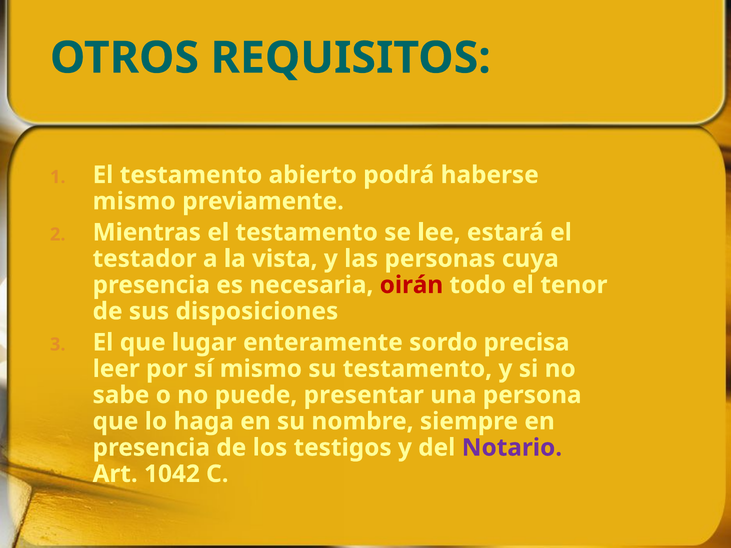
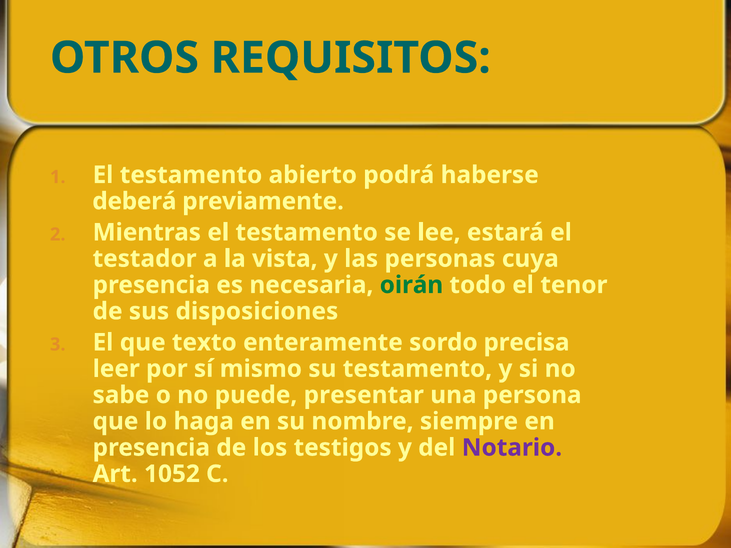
mismo: mismo -> deberá (134, 201)
oirán colour: red -> green (411, 285)
lugar: lugar -> texto (204, 343)
1042: 1042 -> 1052 (172, 474)
